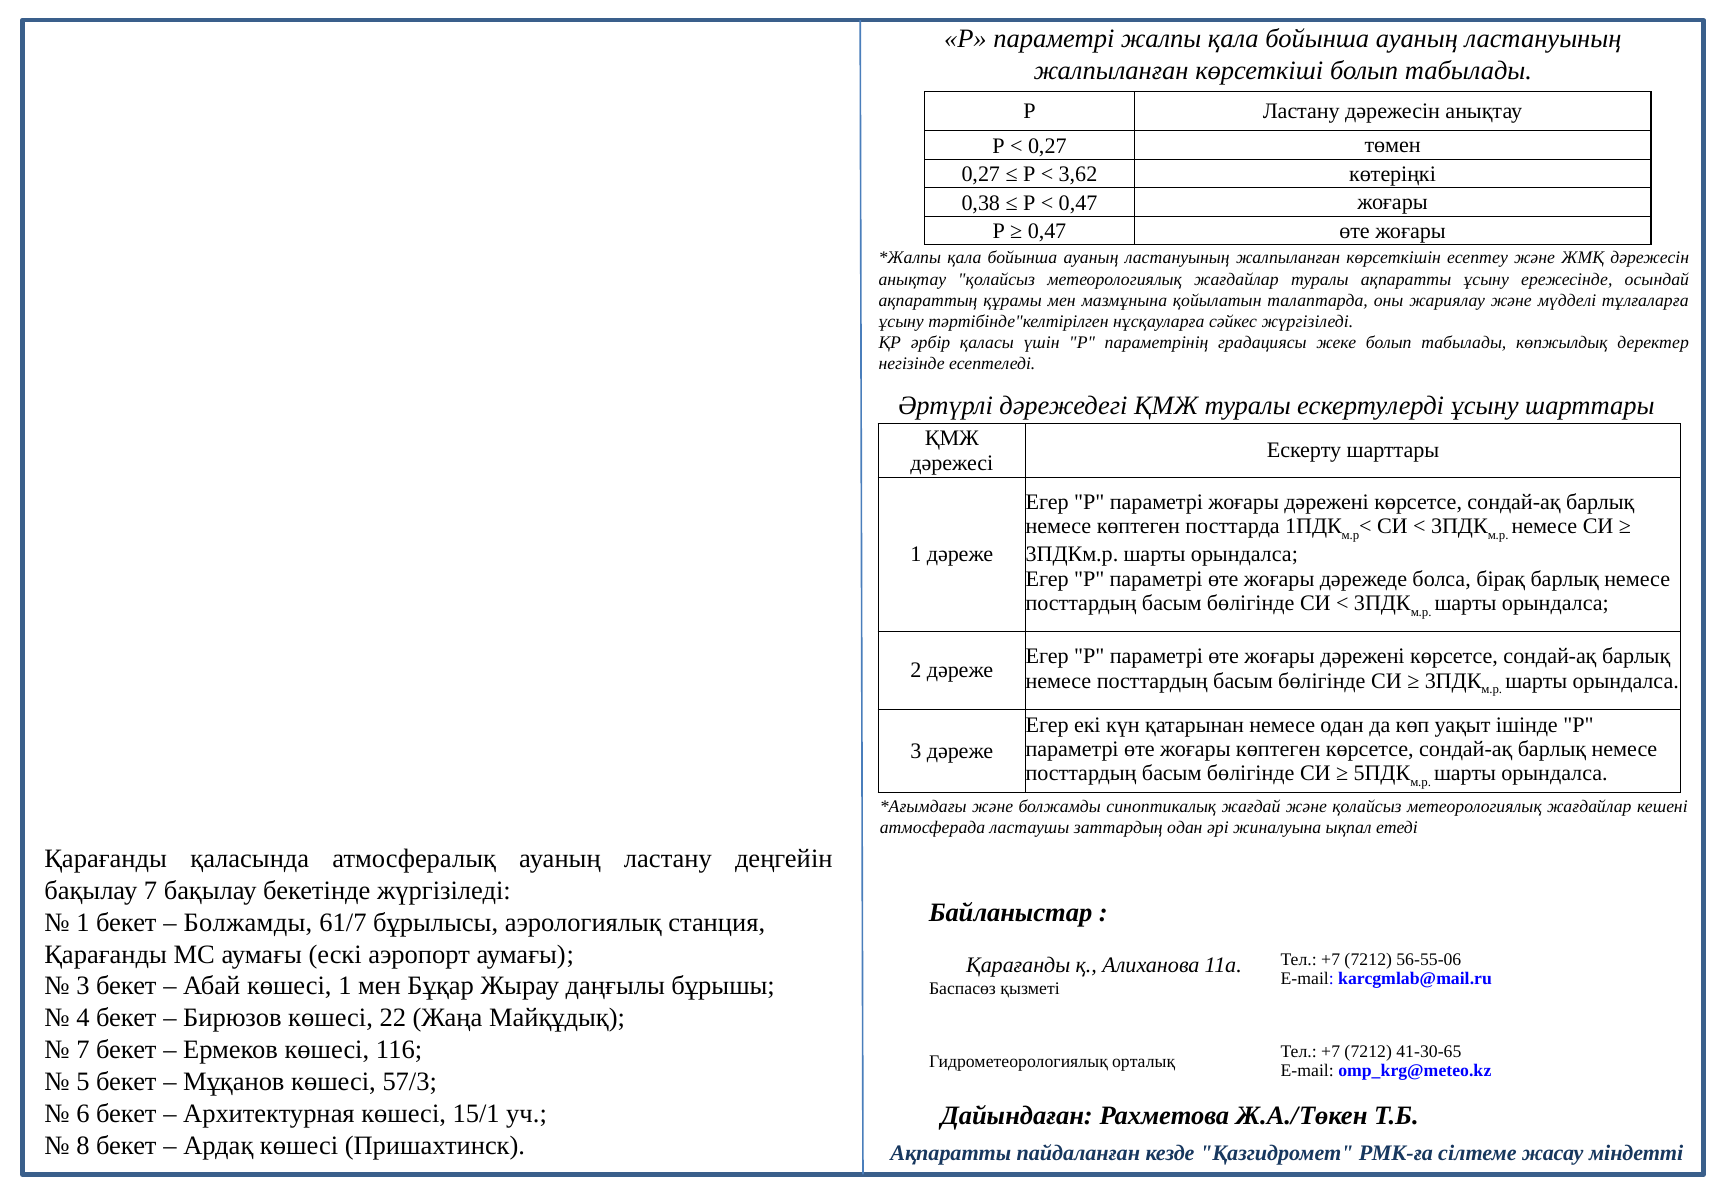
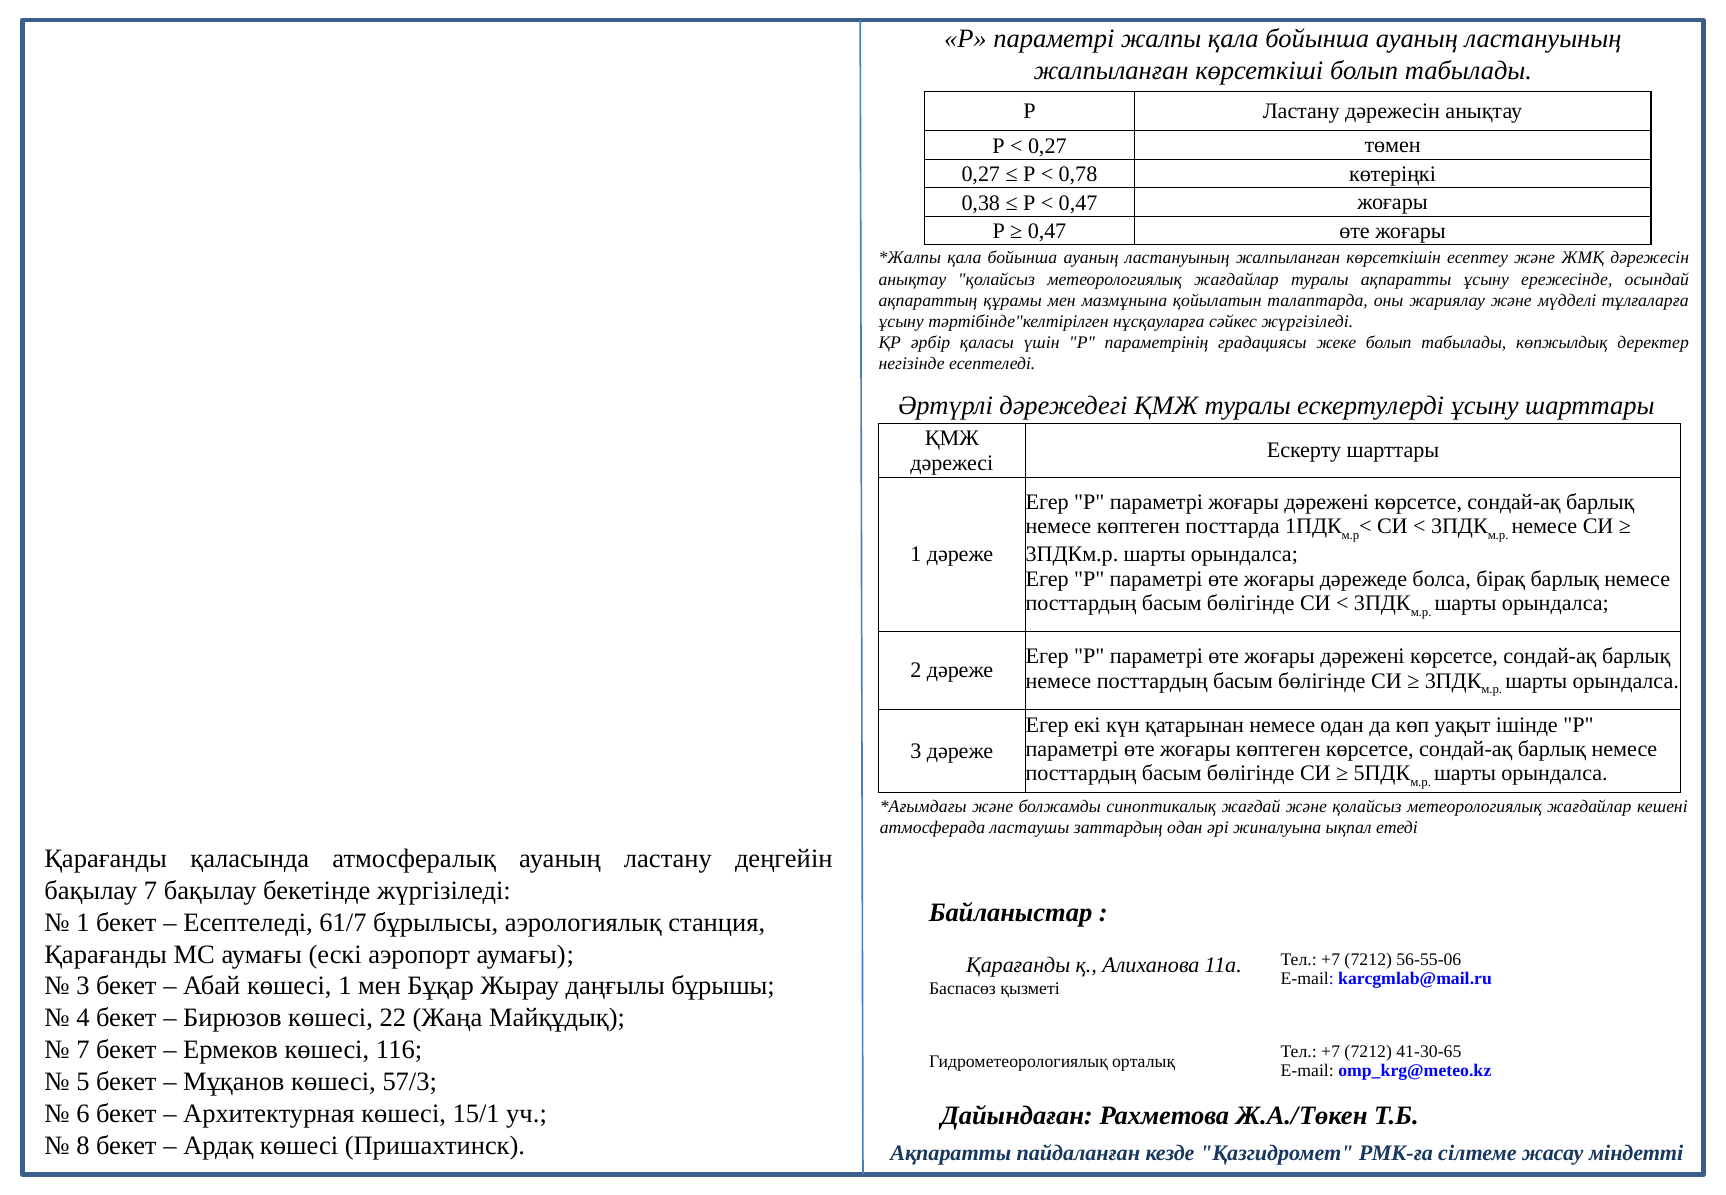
3,62: 3,62 -> 0,78 (1078, 175)
Болжамды: Болжамды -> Есептеледі (248, 922)
